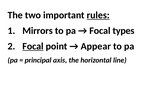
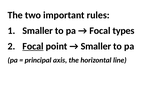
rules underline: present -> none (98, 15)
Mirrors: Mirrors -> Smaller (38, 31)
Appear: Appear -> Smaller (96, 46)
